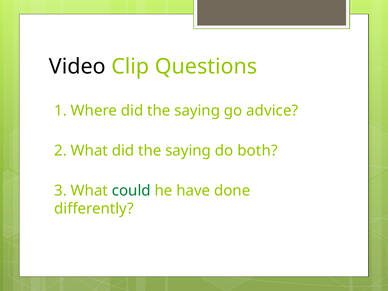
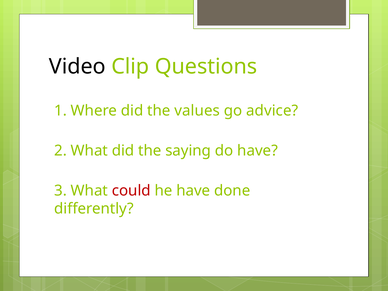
Where did the saying: saying -> values (197, 111)
do both: both -> have (258, 151)
could colour: green -> red (131, 191)
